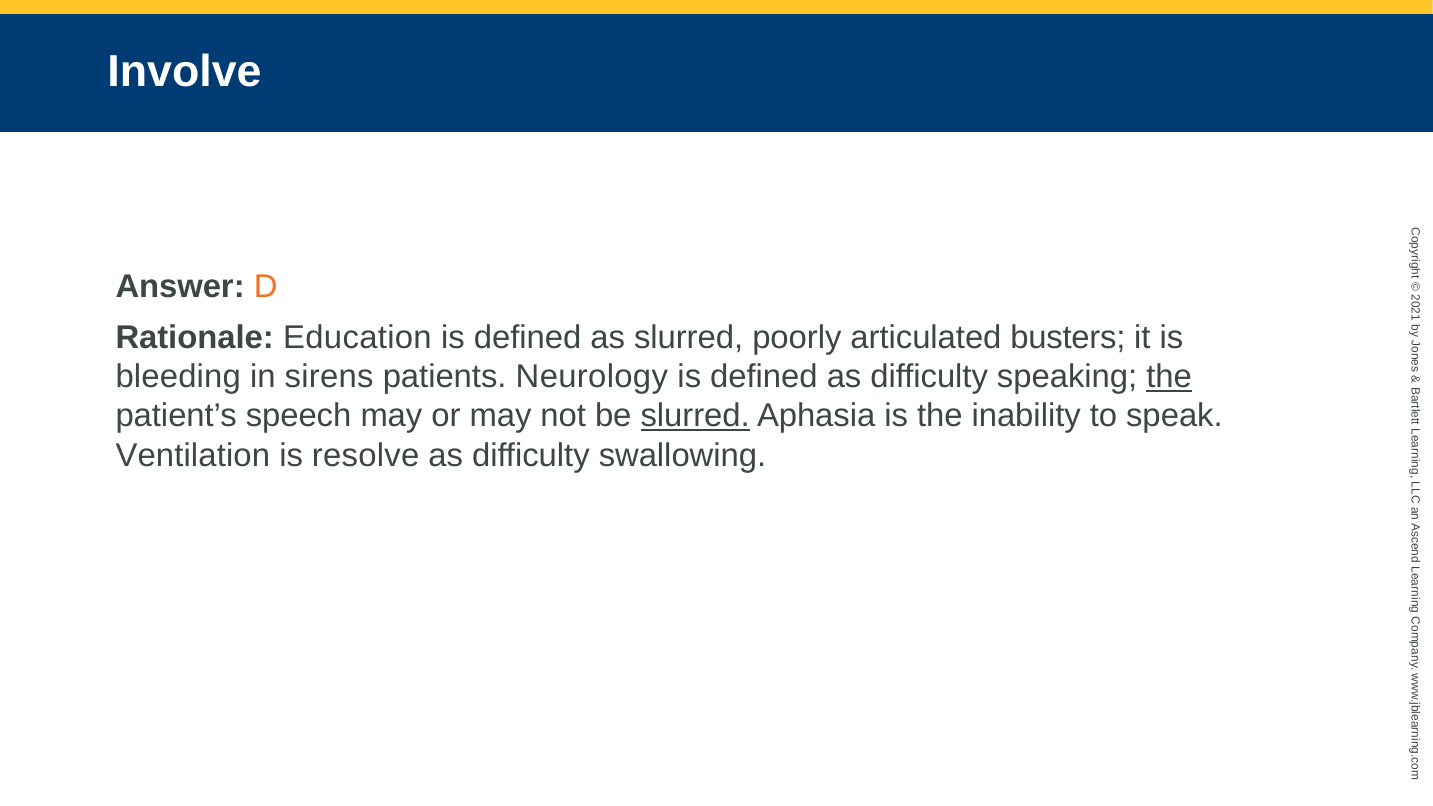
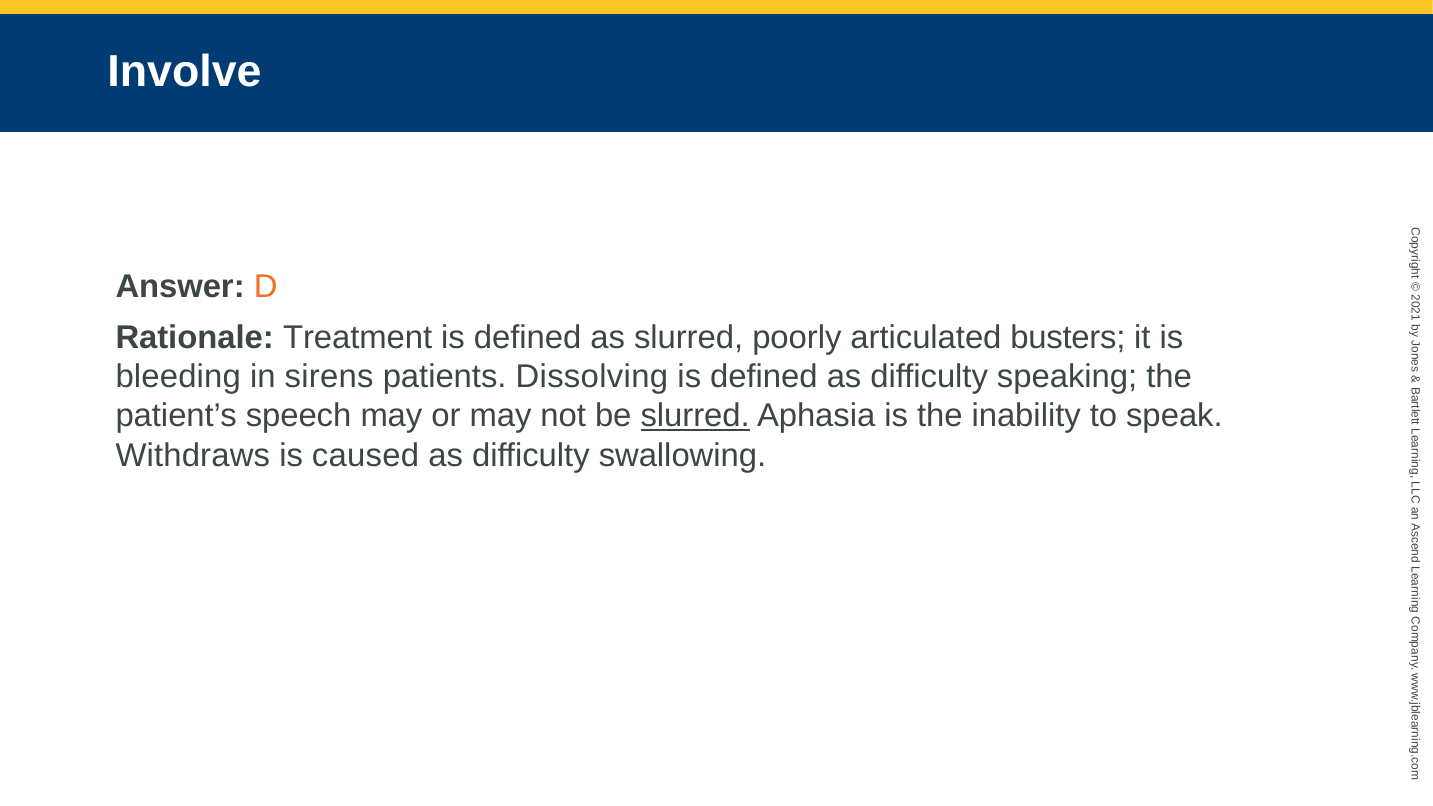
Education: Education -> Treatment (358, 337)
Neurology: Neurology -> Dissolving (592, 377)
the underline: present -> none (1169, 377)
Ventilation: Ventilation -> Withdraws (193, 455)
resolve: resolve -> caused (366, 455)
